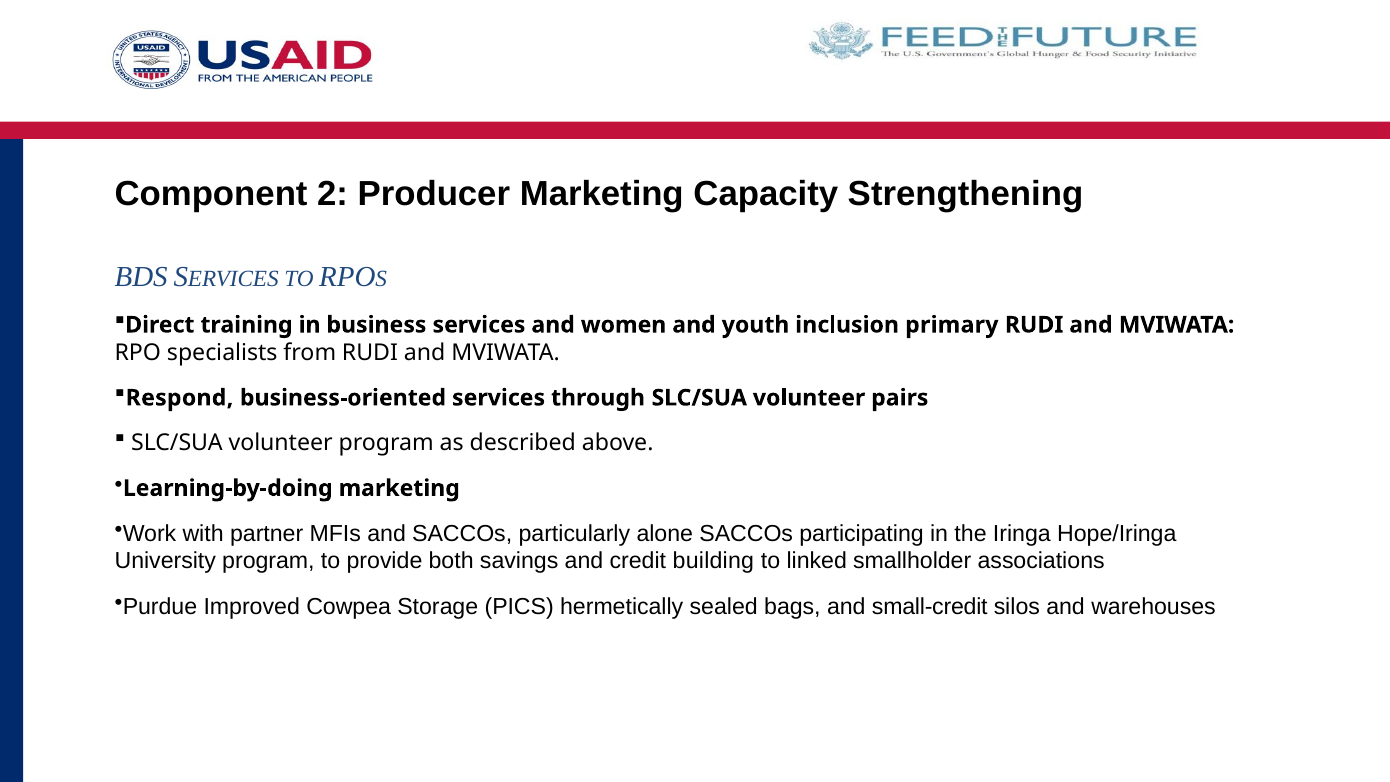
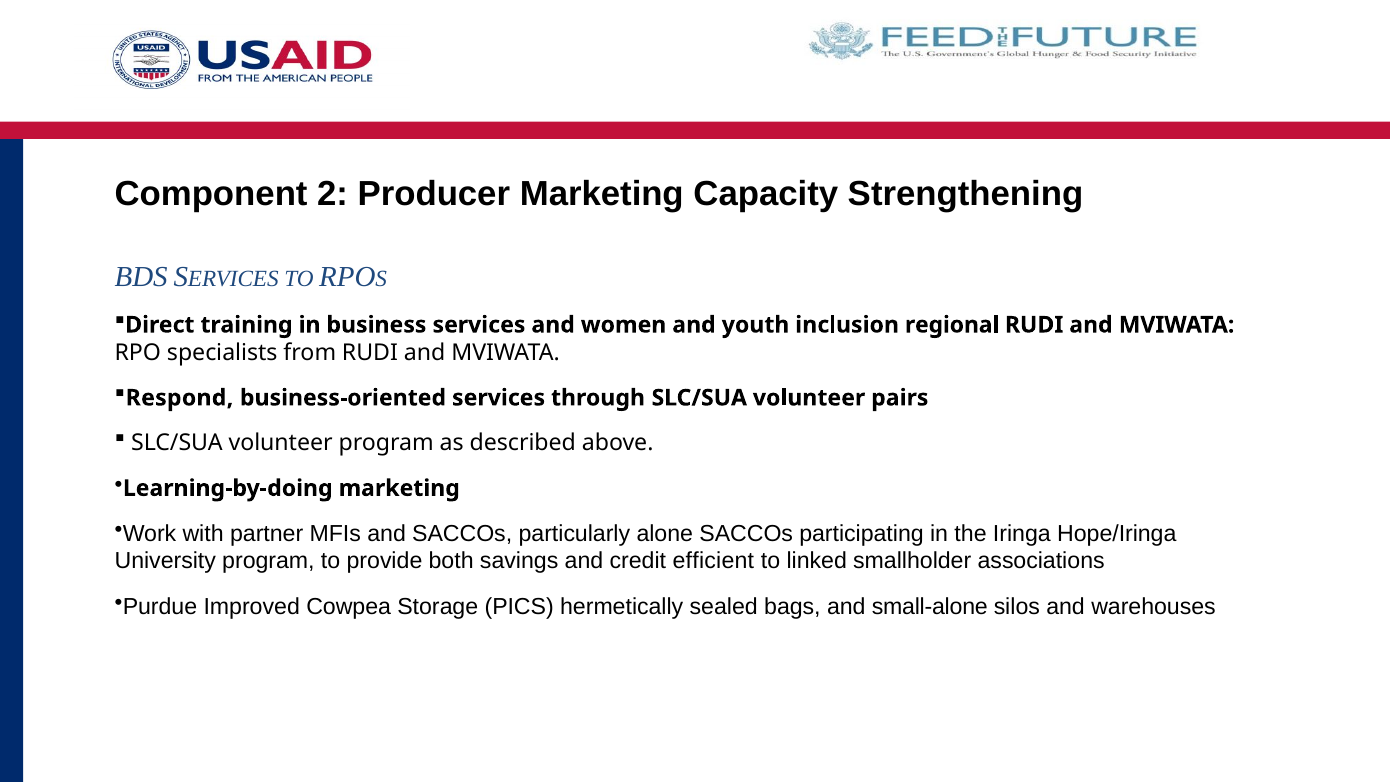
primary: primary -> regional (952, 325)
building: building -> efficient (713, 561)
small-credit: small-credit -> small-alone (930, 606)
